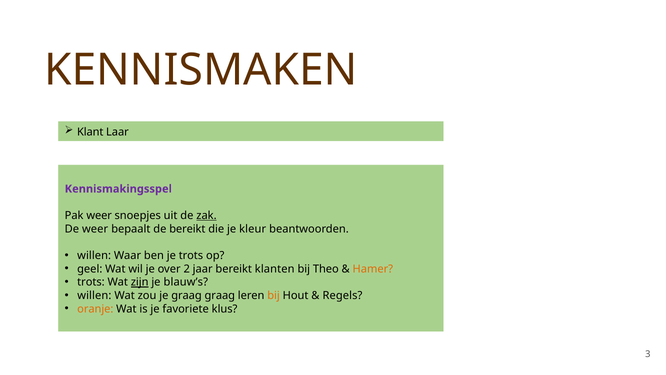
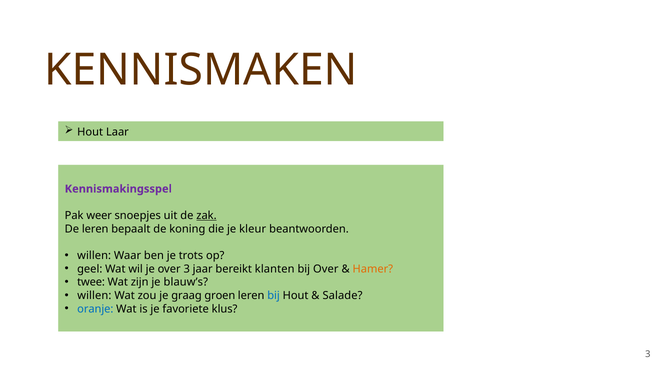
Klant: Klant -> Hout (90, 132)
De weer: weer -> leren (95, 229)
de bereikt: bereikt -> koning (187, 229)
over 2: 2 -> 3 (187, 269)
bij Theo: Theo -> Over (326, 269)
trots: trots -> twee (91, 282)
zijn underline: present -> none (140, 282)
graag graag: graag -> groen (220, 295)
bij colour: orange -> blue (274, 295)
Regels: Regels -> Salade (342, 295)
oranje colour: orange -> blue (95, 309)
